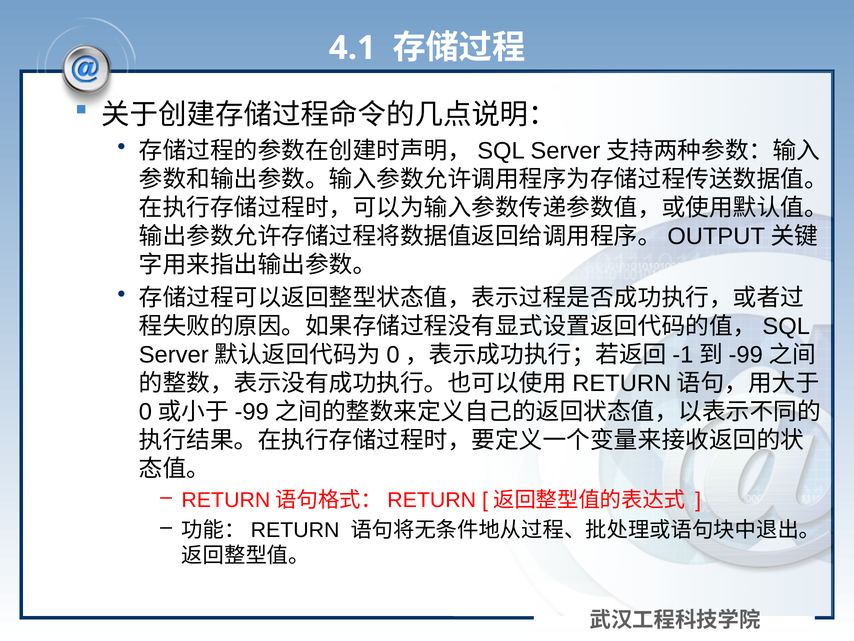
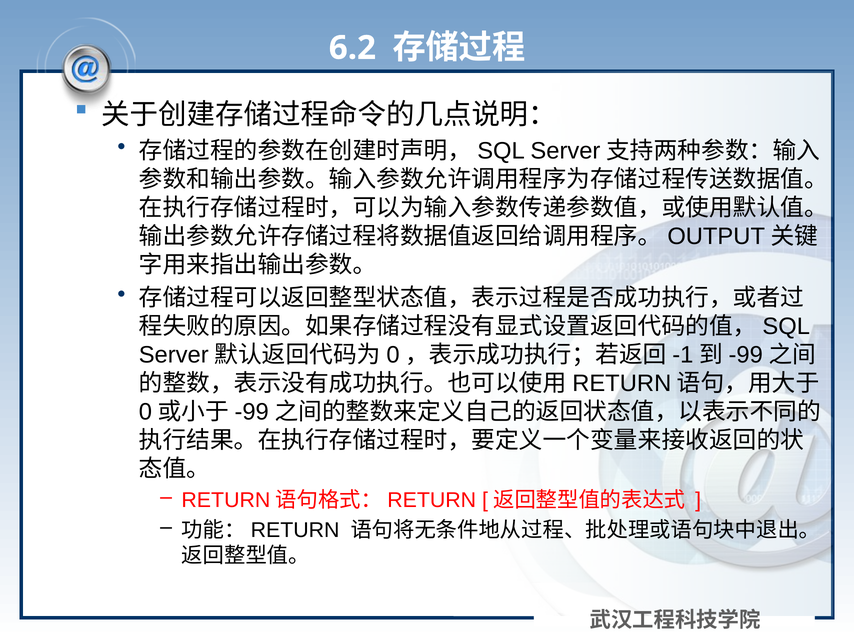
4.1: 4.1 -> 6.2 (352, 48)
